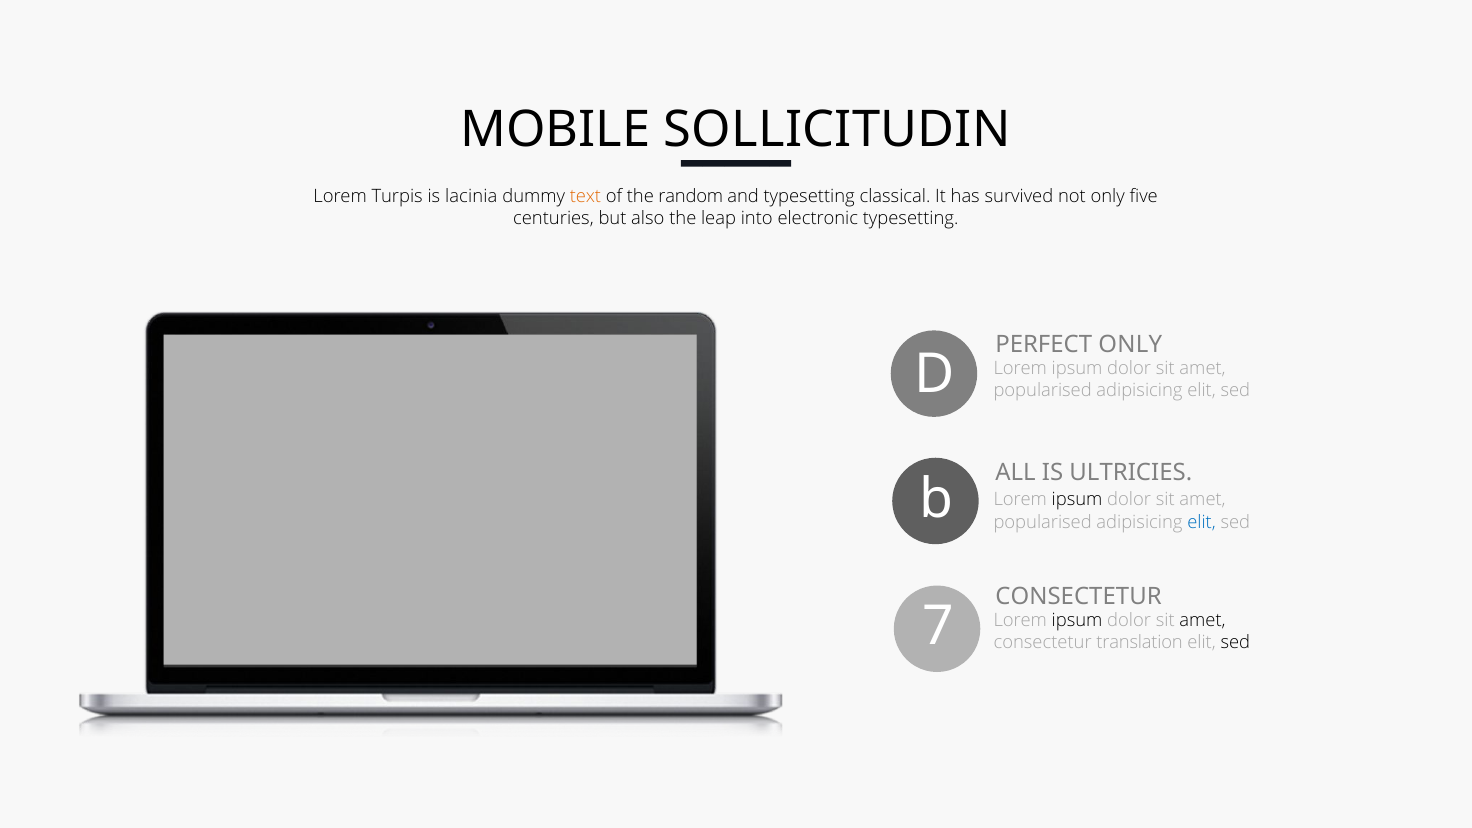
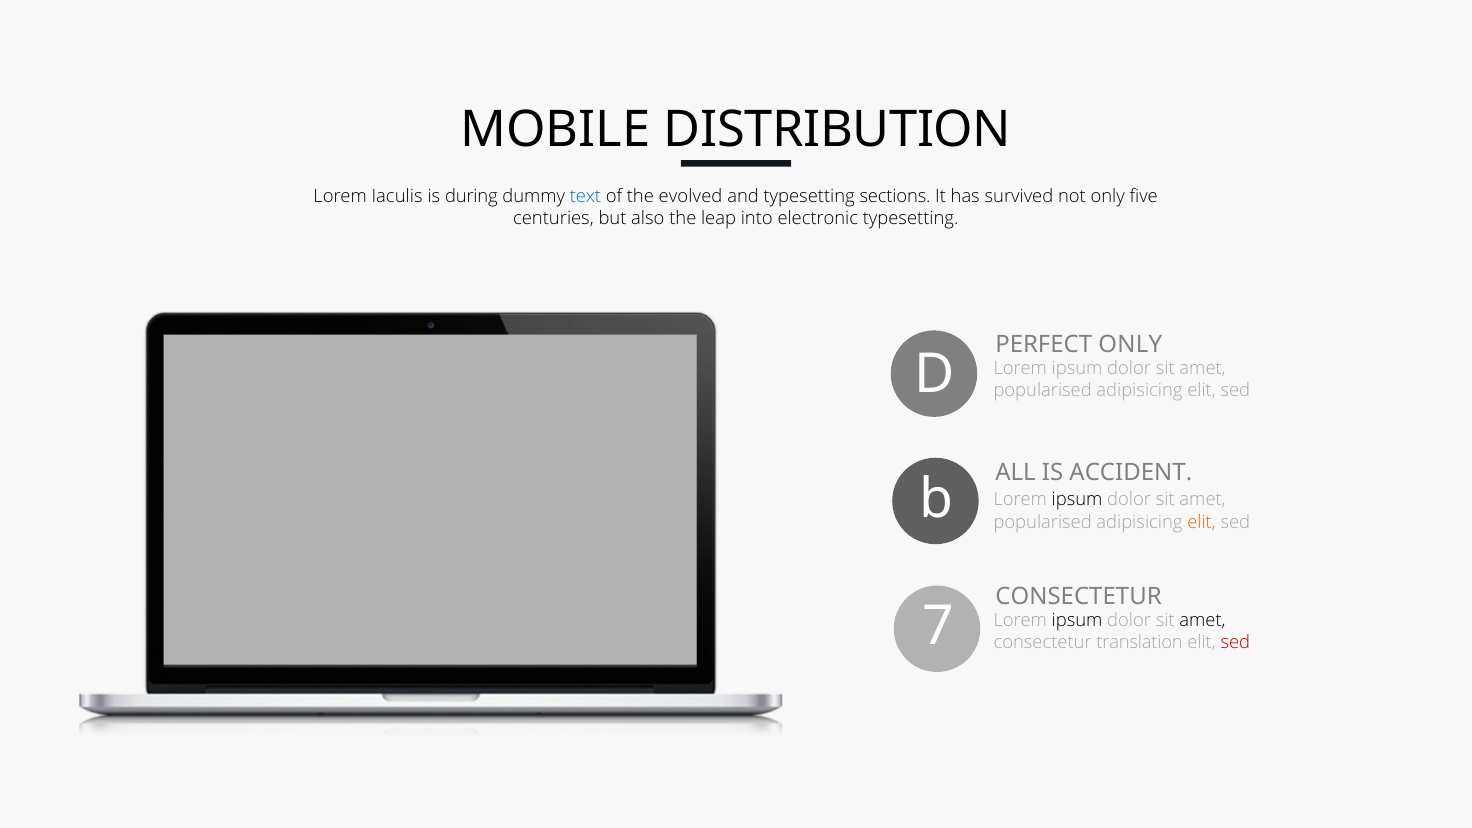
SOLLICITUDIN: SOLLICITUDIN -> DISTRIBUTION (838, 130)
Turpis: Turpis -> Iaculis (397, 196)
lacinia: lacinia -> during (471, 196)
text colour: orange -> blue (585, 196)
random: random -> evolved (691, 196)
classical: classical -> sections (895, 196)
ULTRICIES: ULTRICIES -> ACCIDENT (1131, 473)
elit colour: blue -> orange (1202, 522)
sed colour: black -> red (1235, 643)
